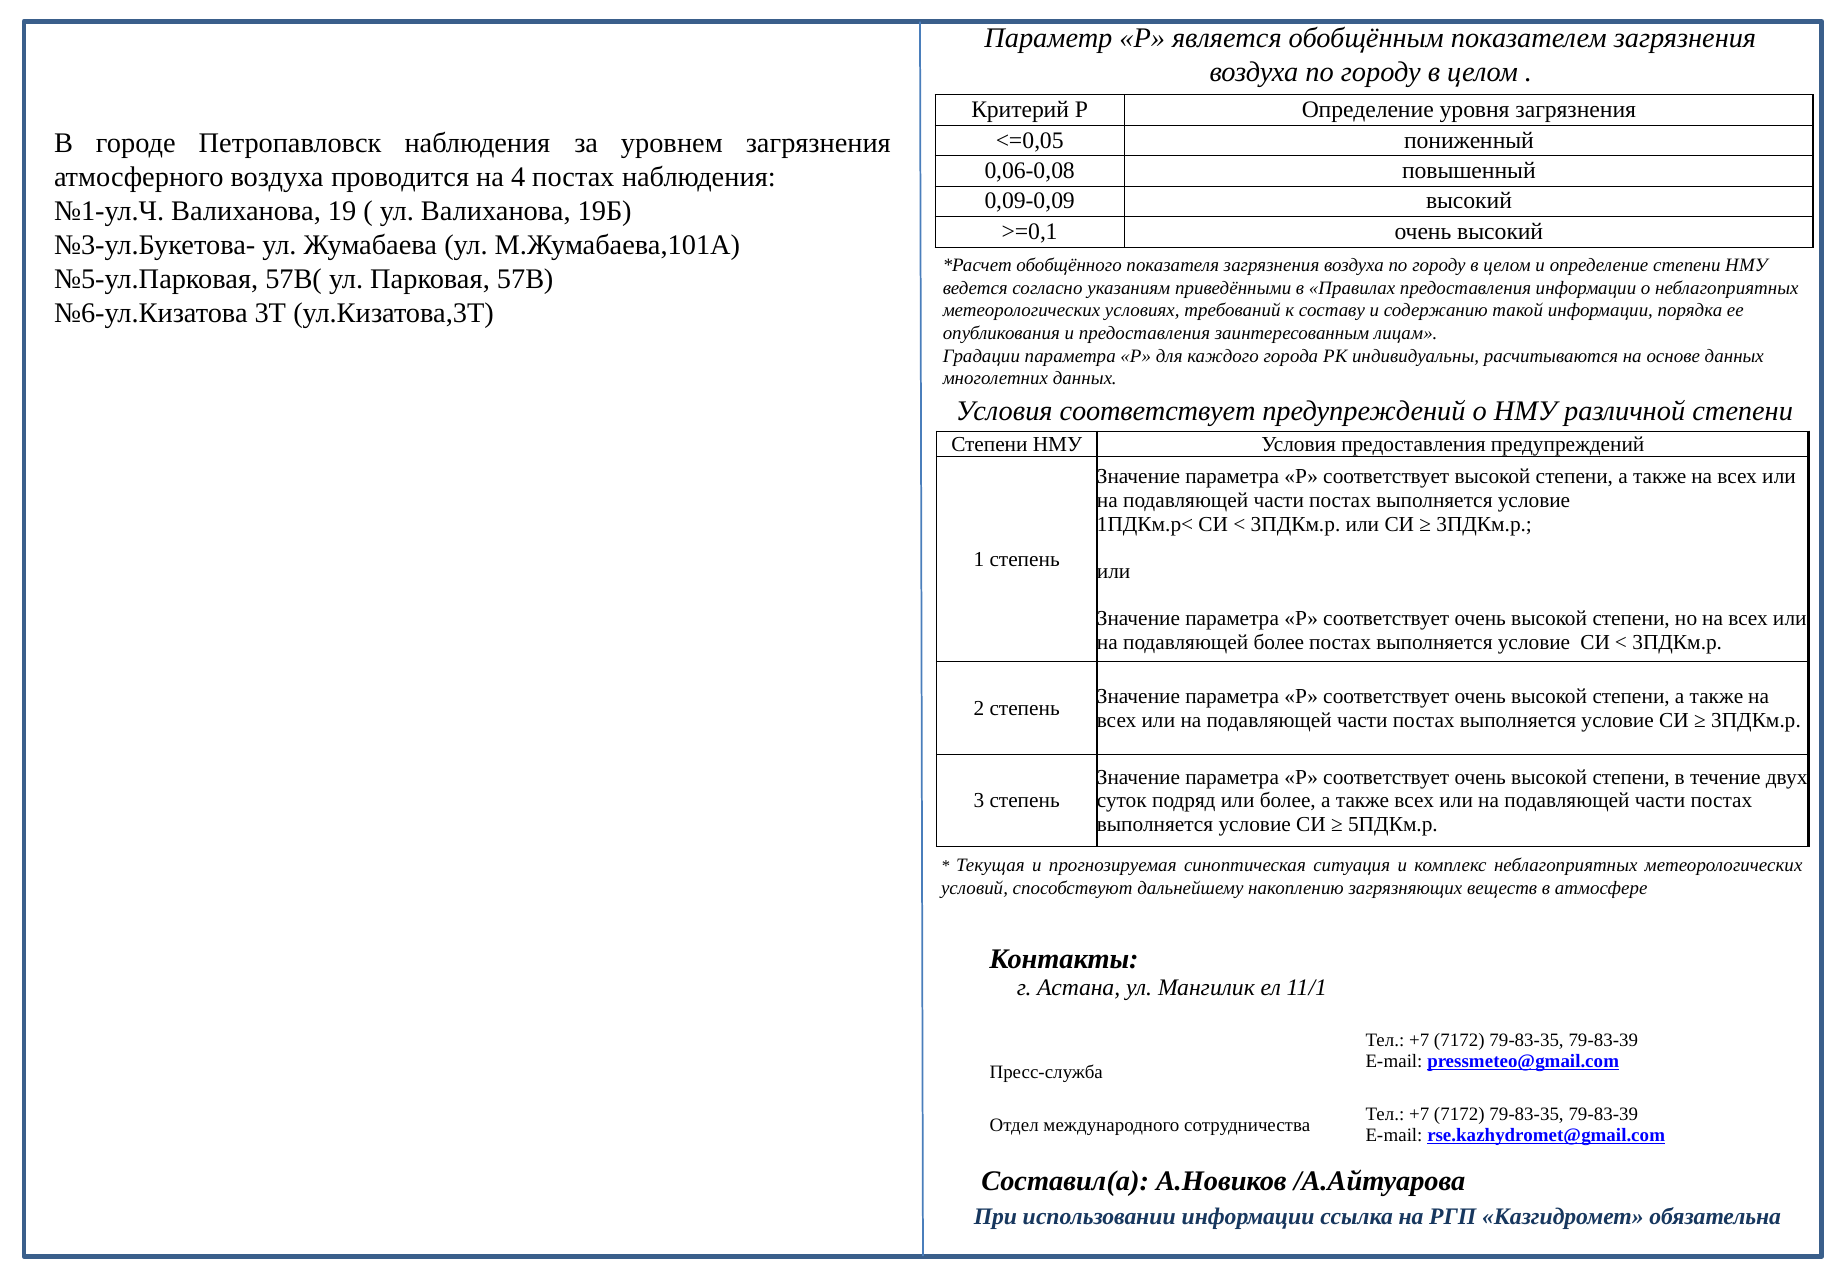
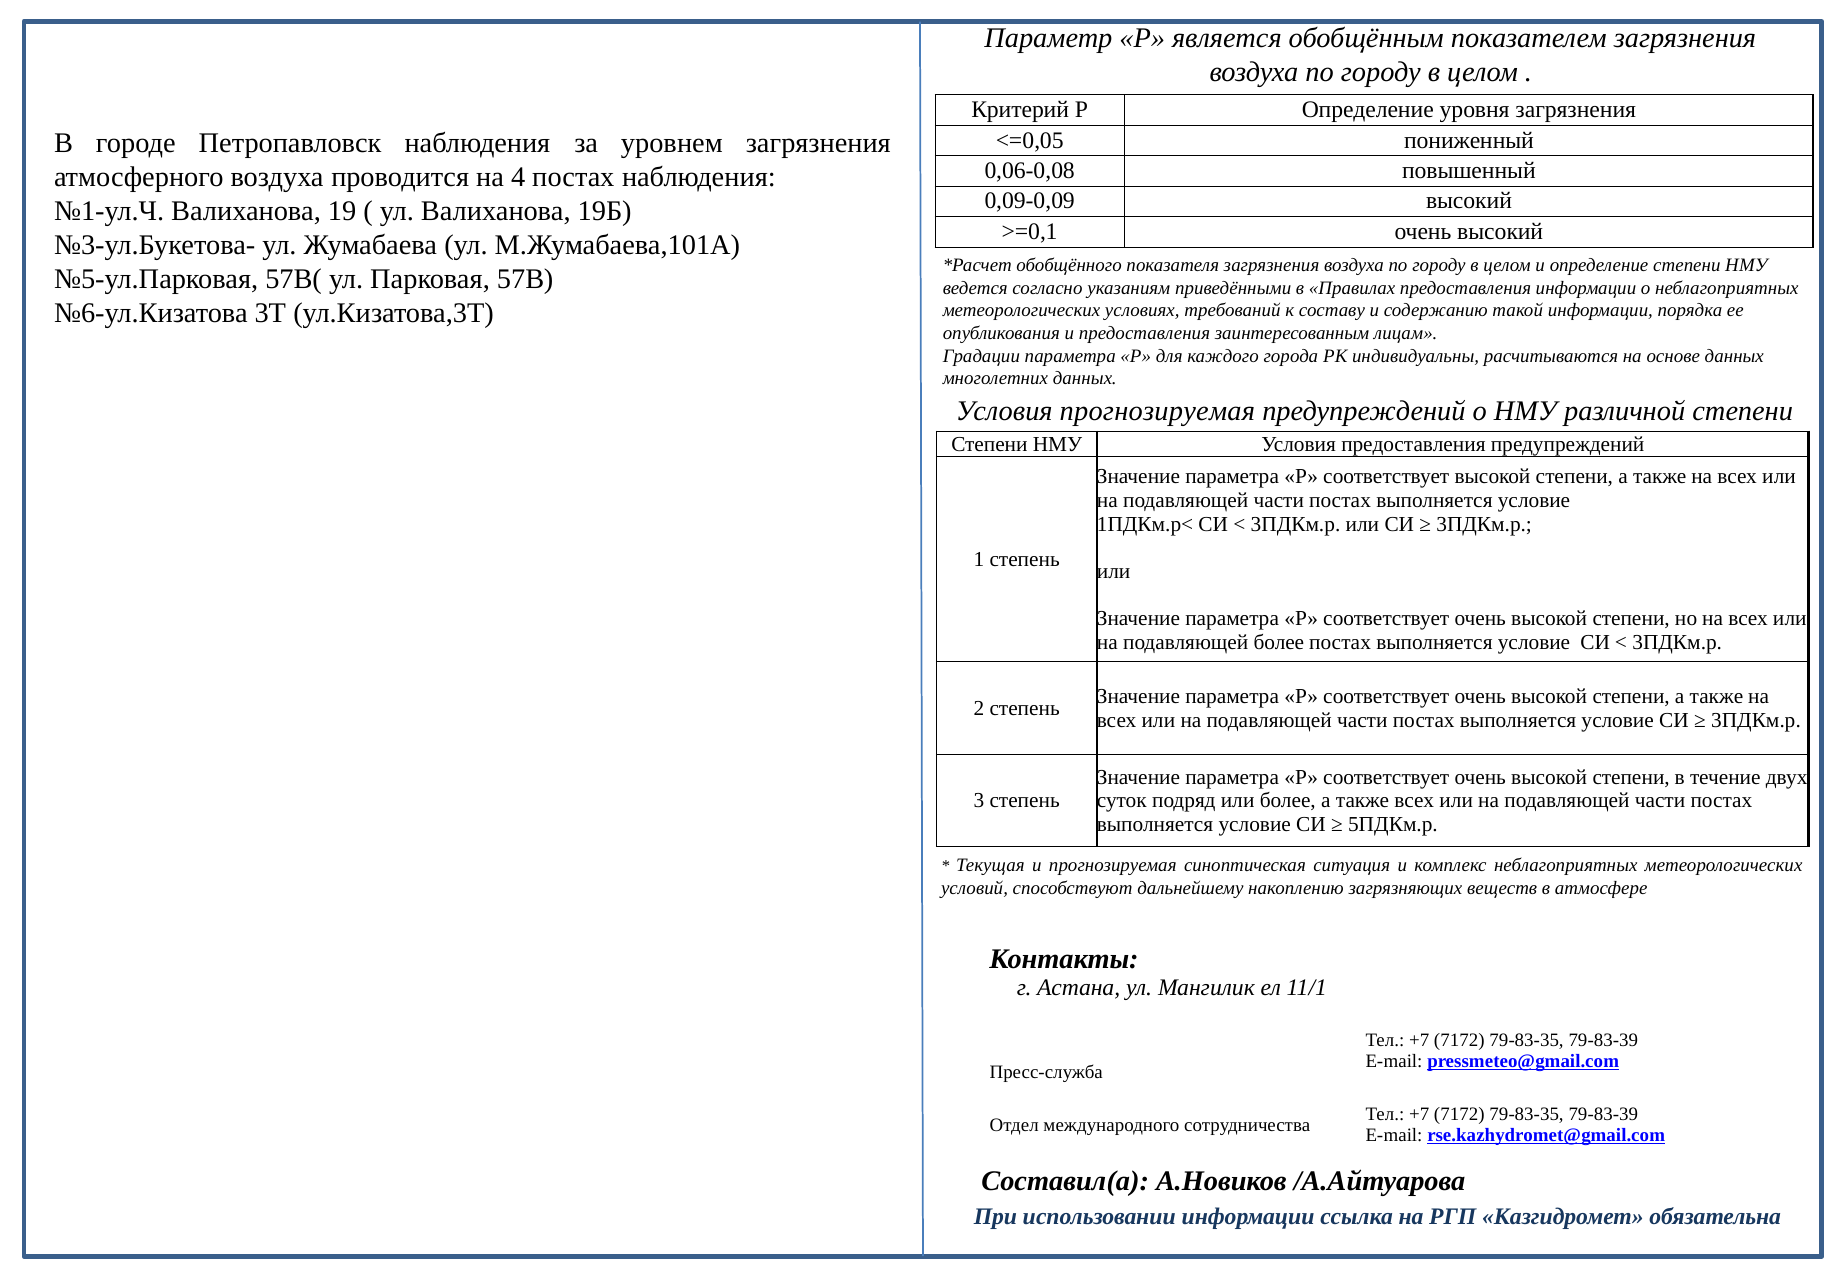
Условия соответствует: соответствует -> прогнозируемая (1157, 412)
